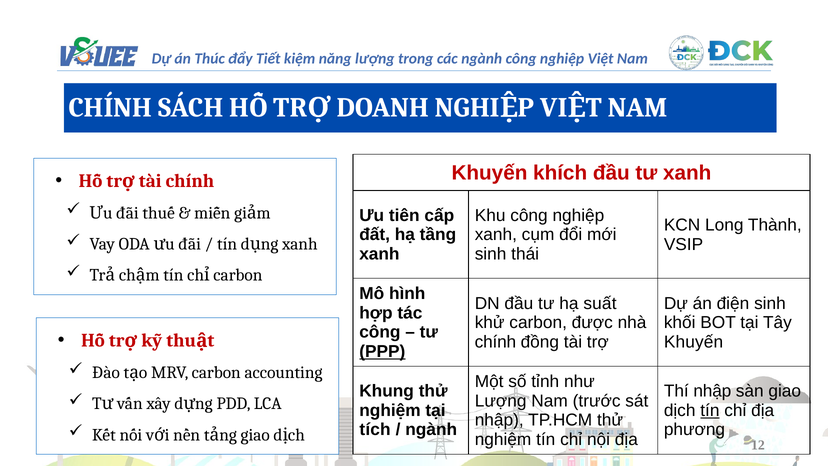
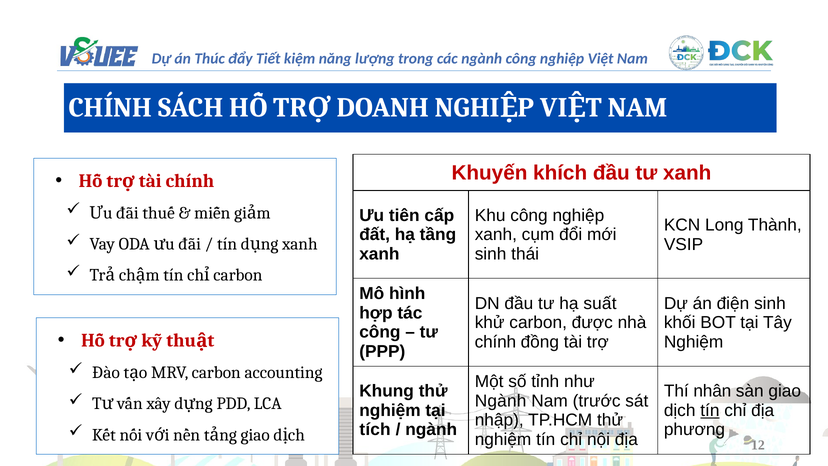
Khuyến: Khuyến -> Nghiệm (694, 342)
PPP underline: present -> none (382, 351)
Thí nhập: nhập -> nhân (712, 391)
Lượng: Lượng -> Ngành (501, 401)
